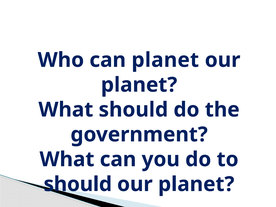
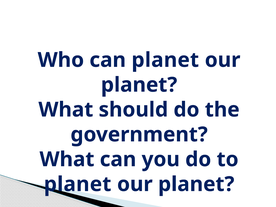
should: should -> planet (78, 184)
